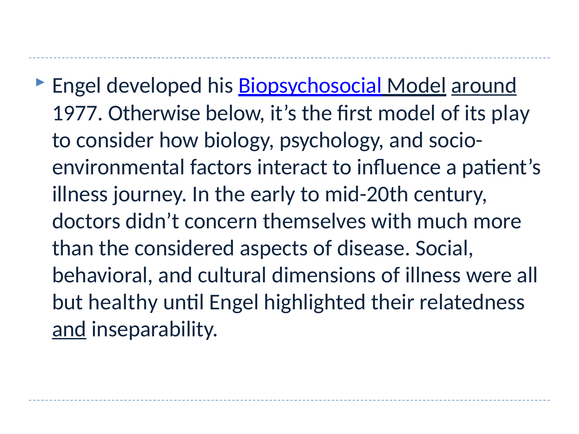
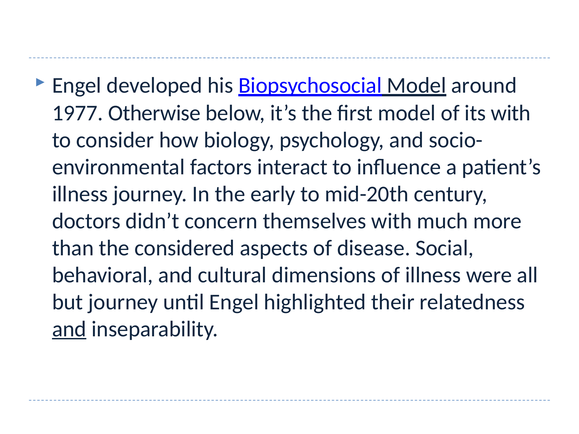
around underline: present -> none (484, 86)
its play: play -> with (511, 113)
but healthy: healthy -> journey (123, 302)
